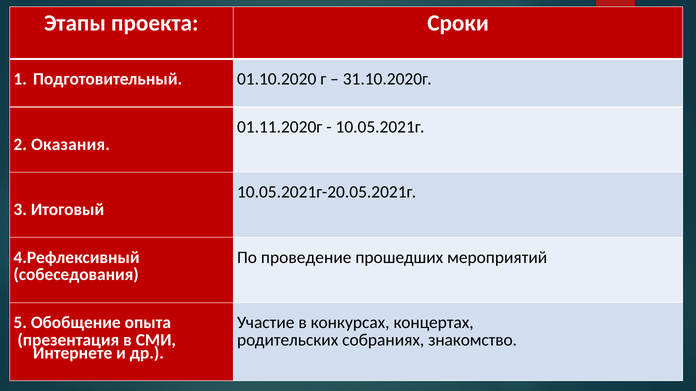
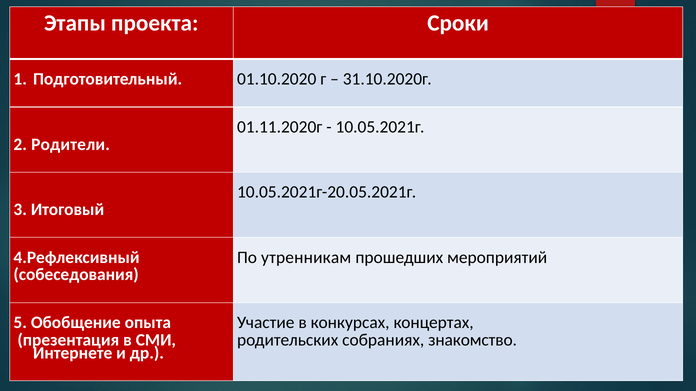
Оказания: Оказания -> Родители (71, 145)
проведение: проведение -> утренникам (306, 258)
